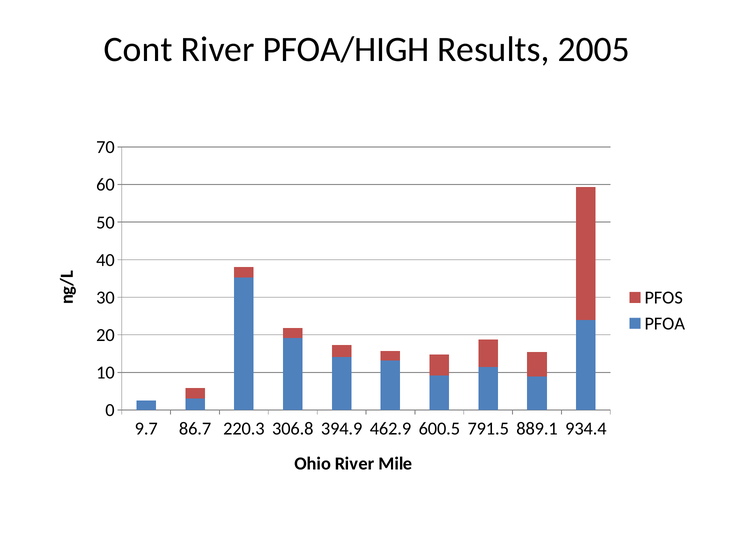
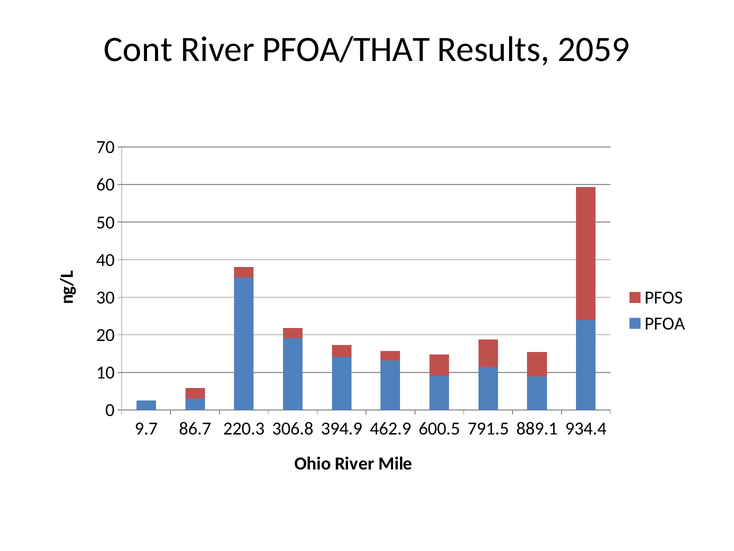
PFOA/HIGH: PFOA/HIGH -> PFOA/THAT (346, 50)
2005: 2005 -> 2059 (594, 50)
